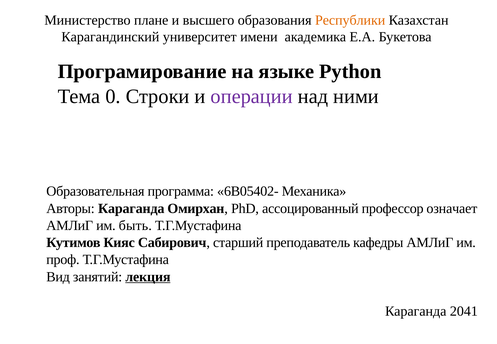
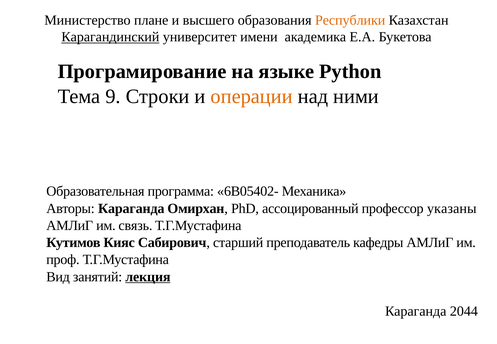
Карагандинский underline: none -> present (110, 37)
0: 0 -> 9 (113, 97)
операции colour: purple -> orange (252, 97)
означает: означает -> указаны (452, 209)
быть: быть -> связь (135, 225)
2041: 2041 -> 2044 (464, 311)
